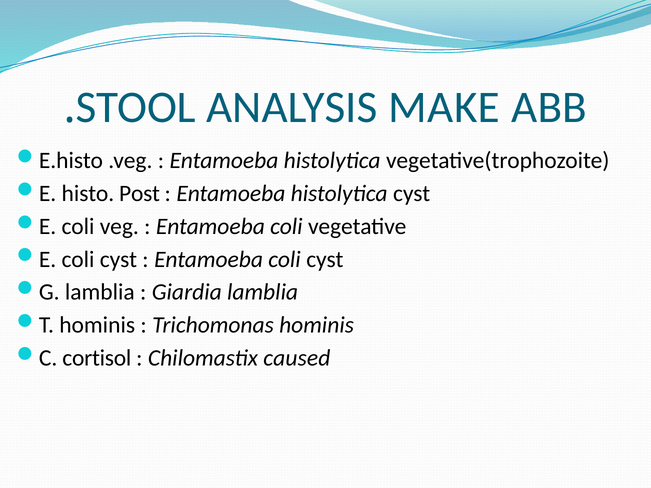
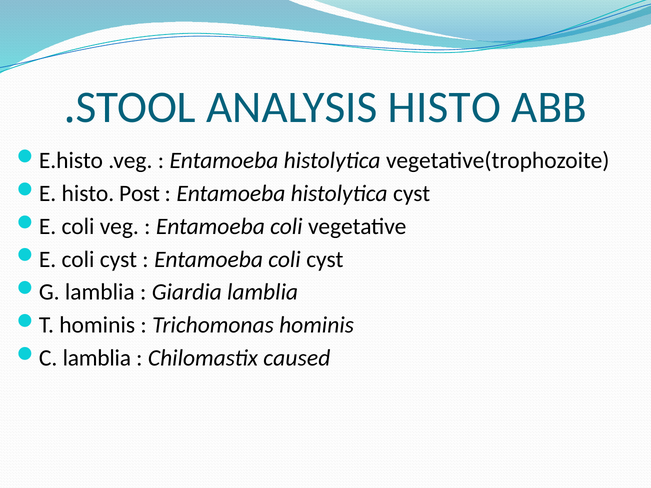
ANALYSIS MAKE: MAKE -> HISTO (444, 108)
C cortisol: cortisol -> lamblia (97, 358)
